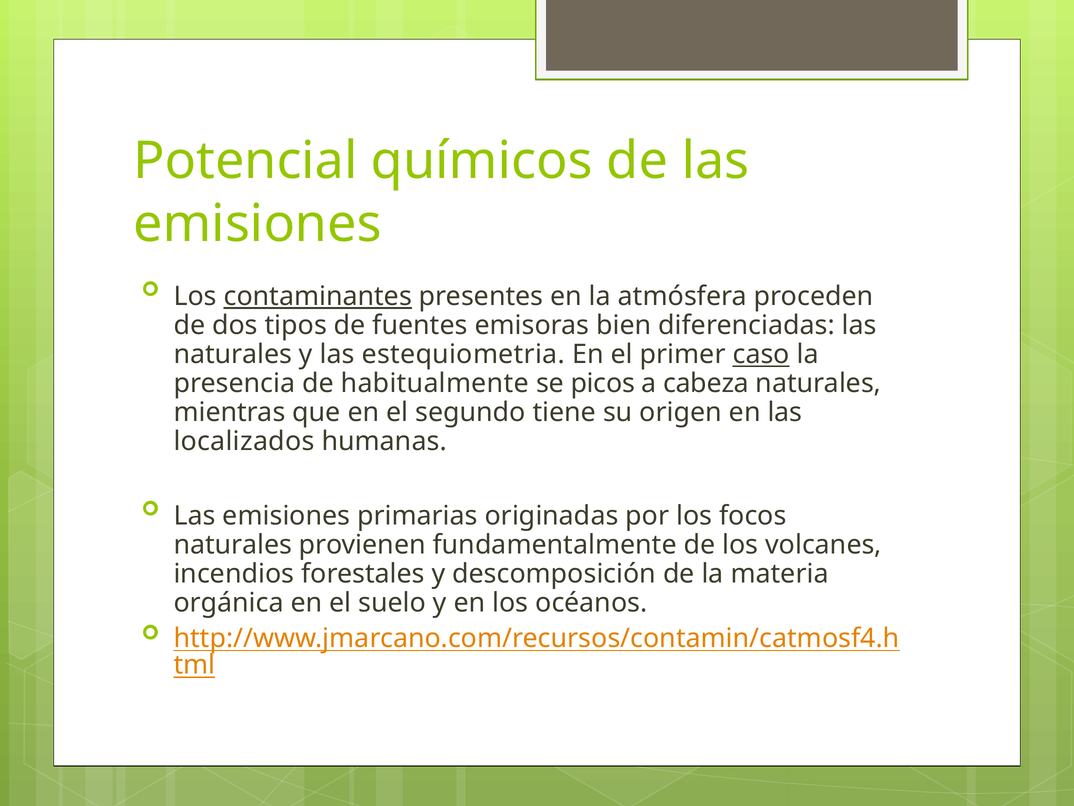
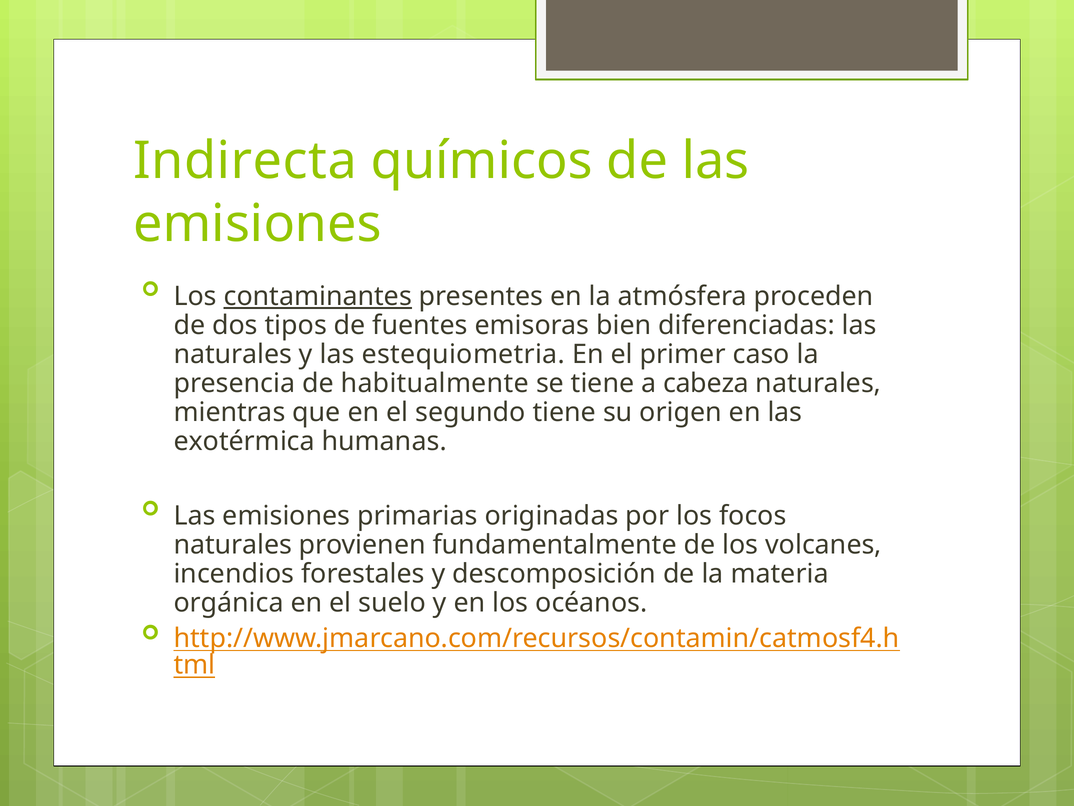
Potencial: Potencial -> Indirecta (245, 161)
caso underline: present -> none (761, 354)
se picos: picos -> tiene (603, 383)
localizados: localizados -> exotérmica (244, 441)
